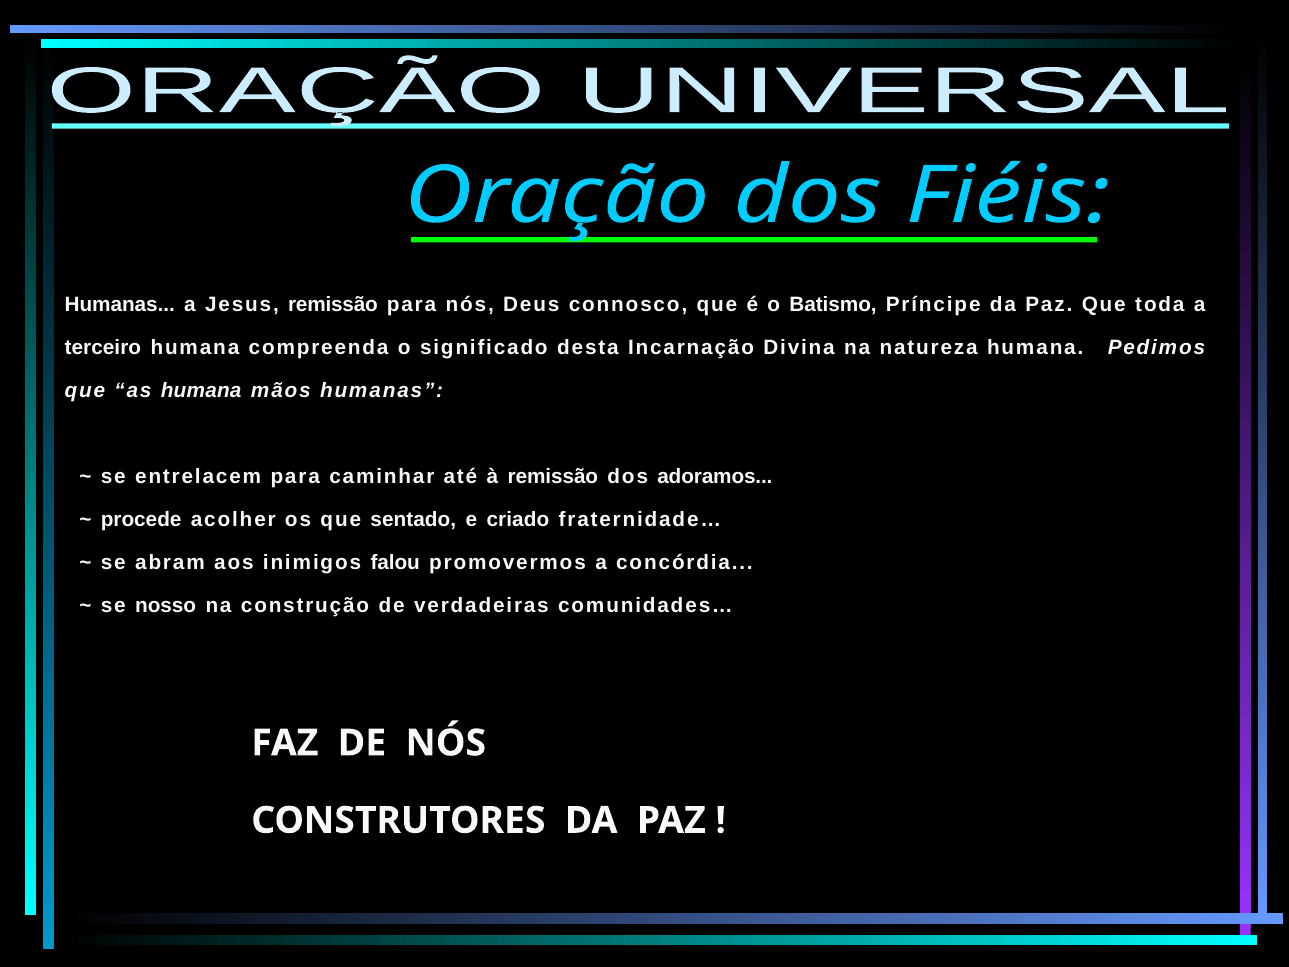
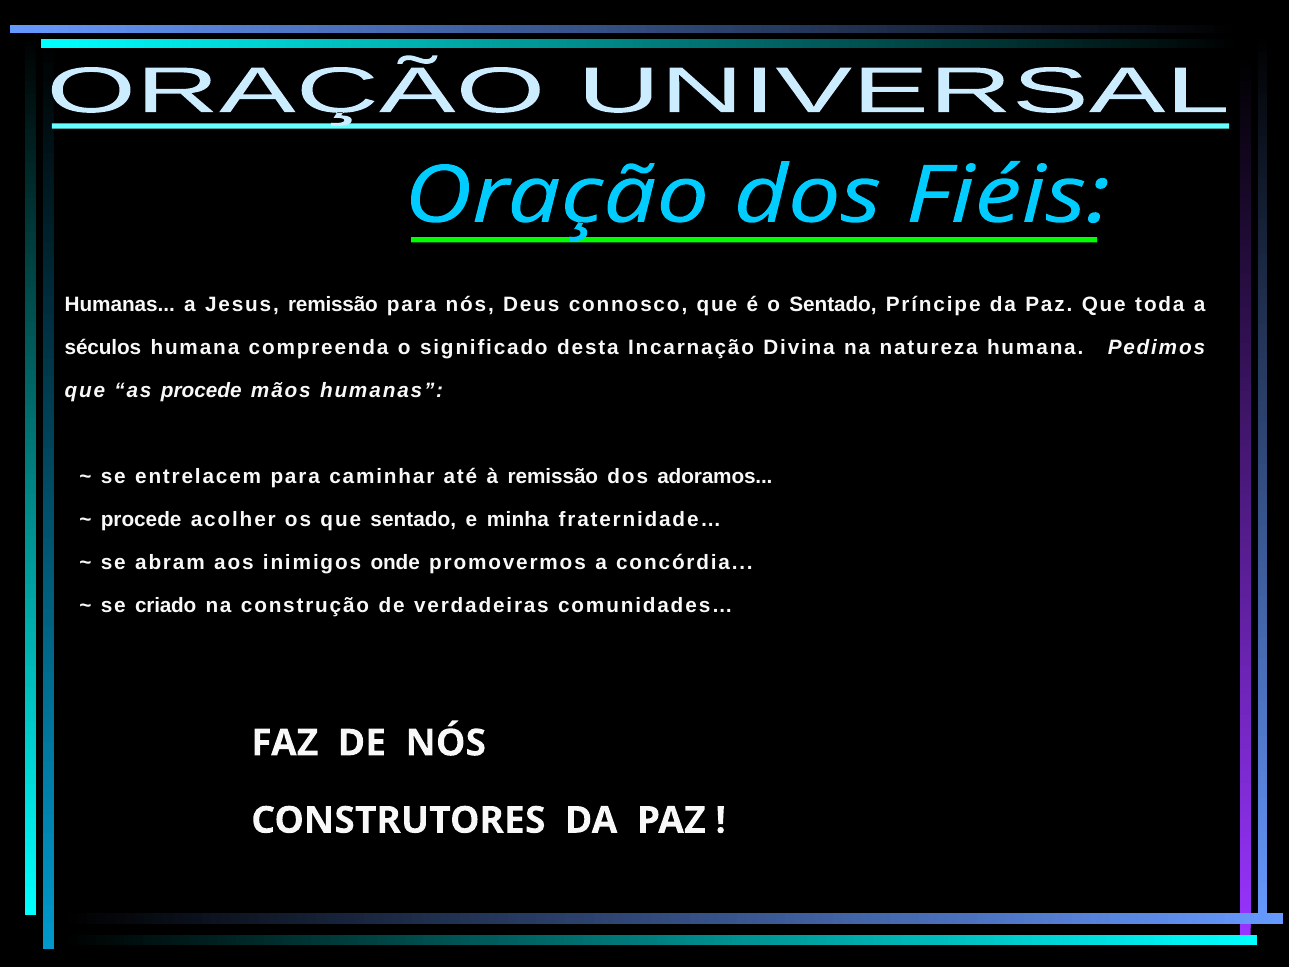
o Batismo: Batismo -> Sentado (833, 305)
terceiro: terceiro -> séculos (103, 348)
as humana: humana -> procede (201, 391)
criado: criado -> minha (518, 520)
falou: falou -> onde (395, 563)
nosso: nosso -> criado (166, 606)
